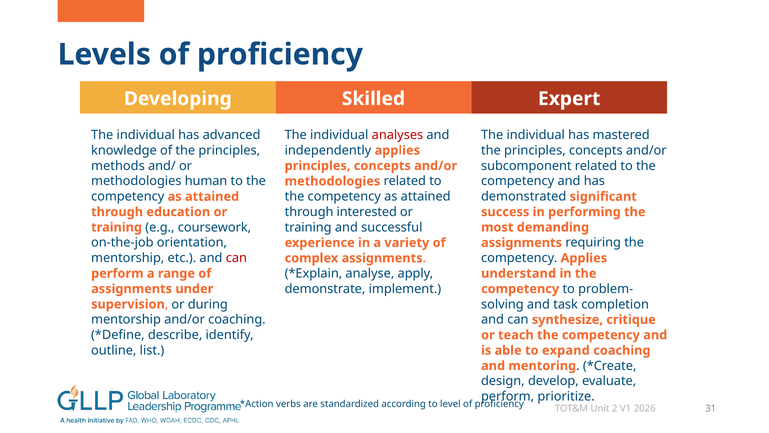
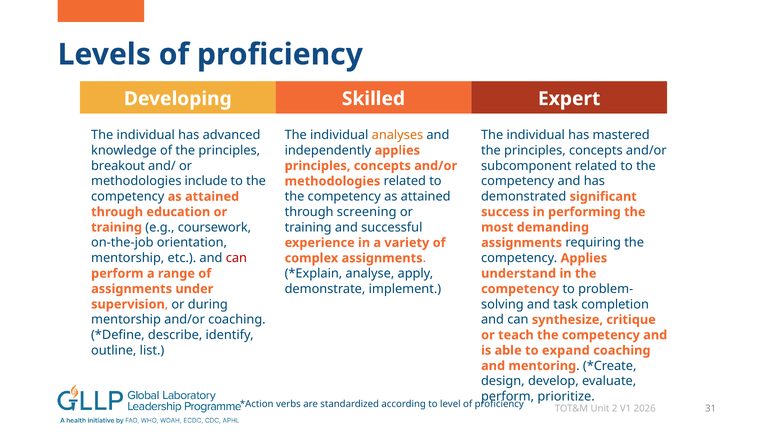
analyses colour: red -> orange (397, 135)
methods: methods -> breakout (118, 166)
human: human -> include (206, 181)
interested: interested -> screening (367, 212)
